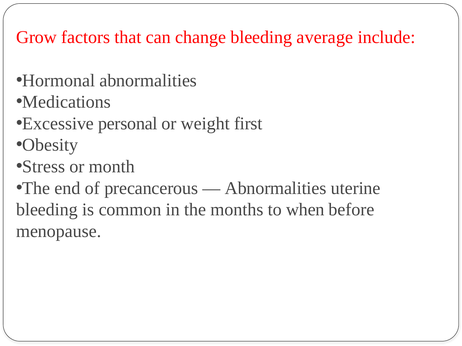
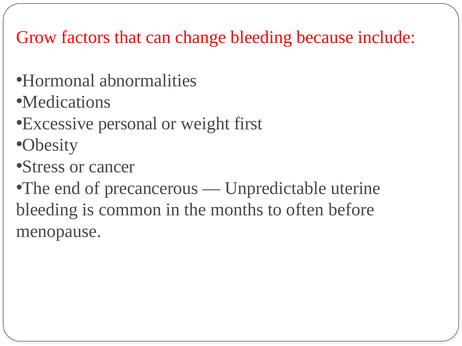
average: average -> because (325, 37)
month: month -> cancer (112, 167)
Abnormalities: Abnormalities -> Unpredictable (276, 188)
when: when -> often (305, 210)
